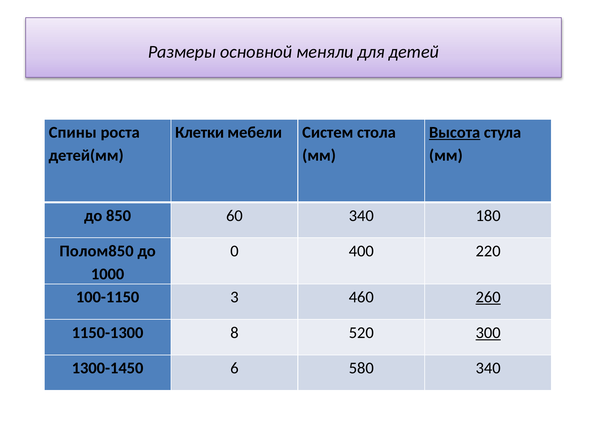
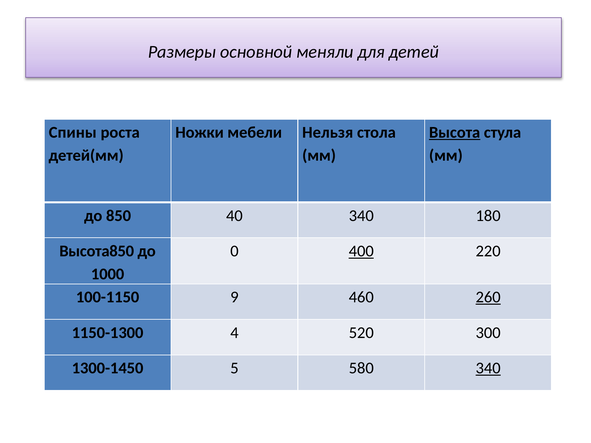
Клетки: Клетки -> Ножки (200, 132)
Систем: Систем -> Нельзя (328, 132)
60: 60 -> 40 (234, 216)
Полом850: Полом850 -> Высота850 (97, 251)
400 underline: none -> present (361, 251)
3: 3 -> 9 (234, 297)
8: 8 -> 4 (234, 333)
300 underline: present -> none (488, 333)
6: 6 -> 5 (234, 368)
340 underline: none -> present (488, 368)
